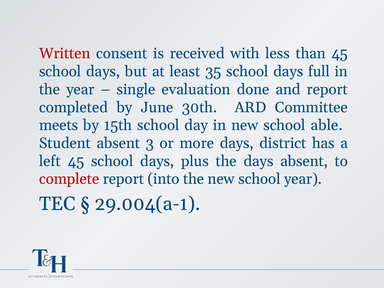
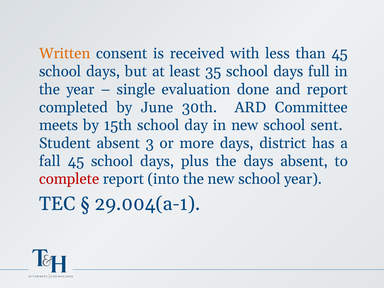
Written colour: red -> orange (65, 54)
able: able -> sent (327, 125)
left: left -> fall (50, 161)
